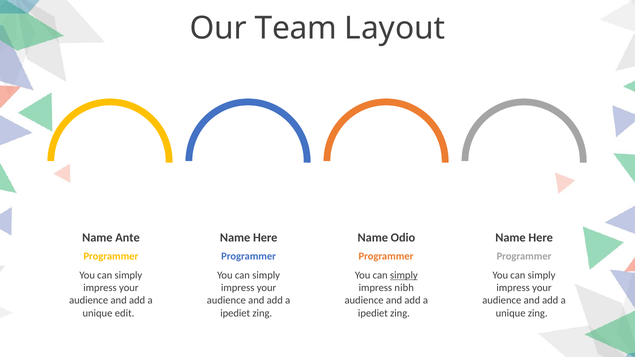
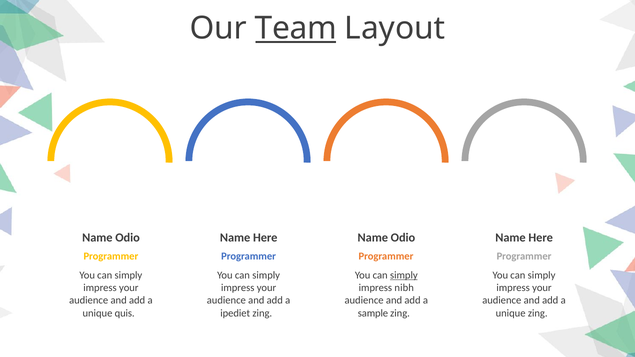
Team underline: none -> present (296, 28)
Ante: Ante -> Odio (128, 238)
edit: edit -> quis (125, 313)
ipediet: ipediet -> sample (373, 313)
